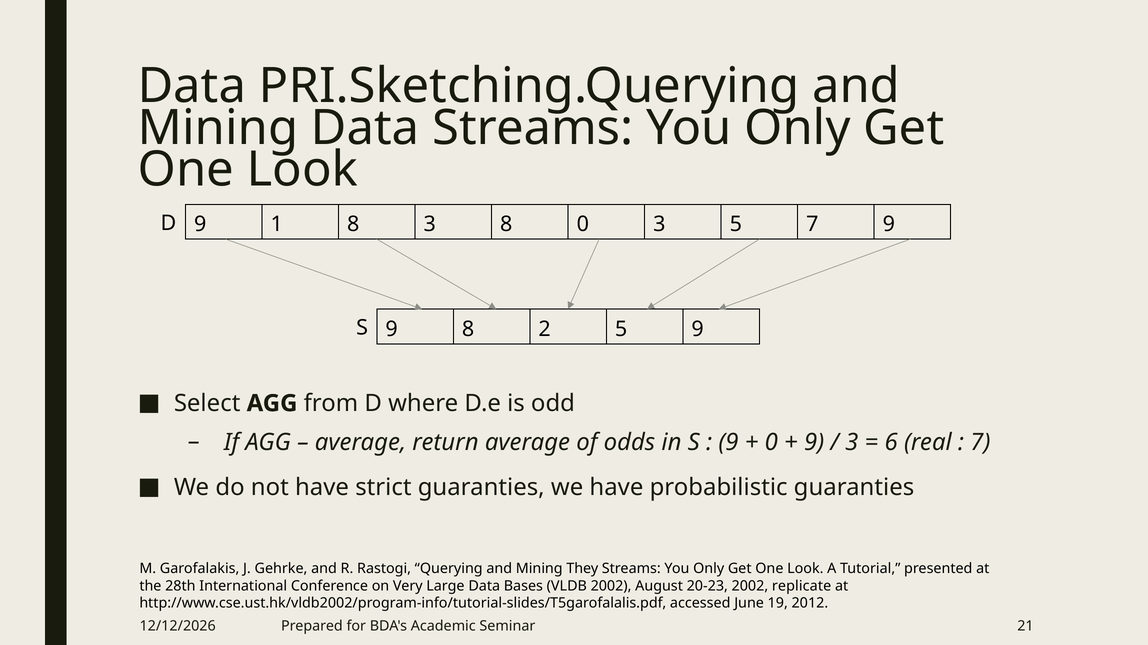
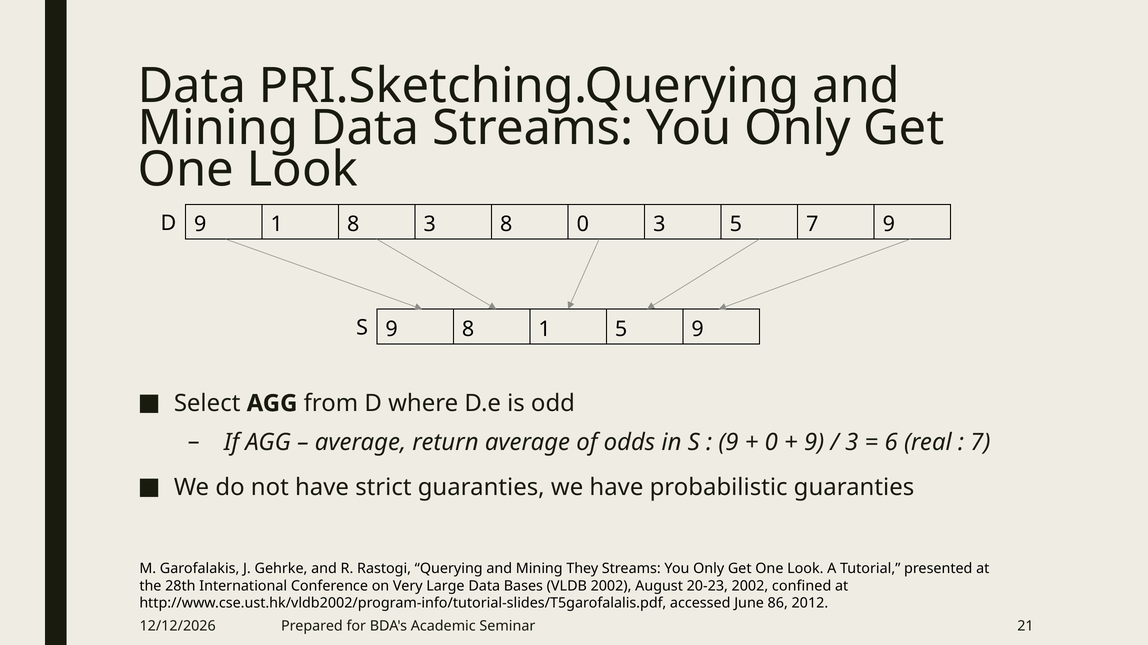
8 2: 2 -> 1 (545, 330)
replicate: replicate -> confined (802, 587)
19: 19 -> 86 (778, 604)
